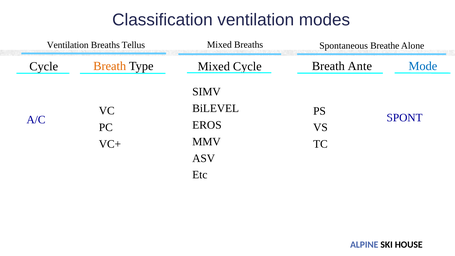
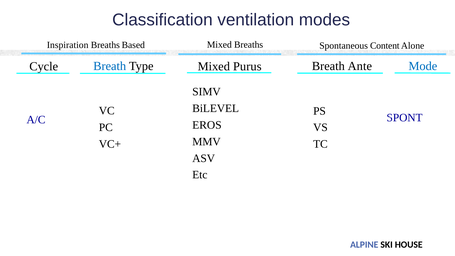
Ventilation: Ventilation -> Inspiration (68, 45)
Tellus: Tellus -> Based (133, 45)
Breathe: Breathe -> Content (385, 46)
Breath colour: orange -> blue (110, 66)
Mixed Cycle: Cycle -> Purus (247, 67)
